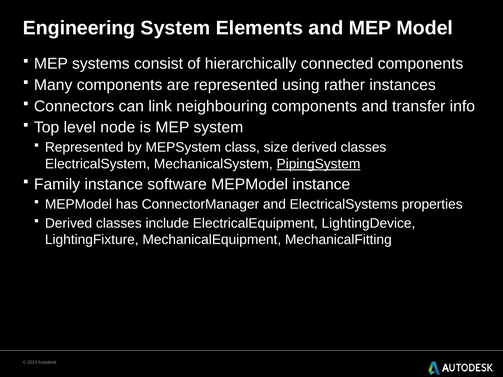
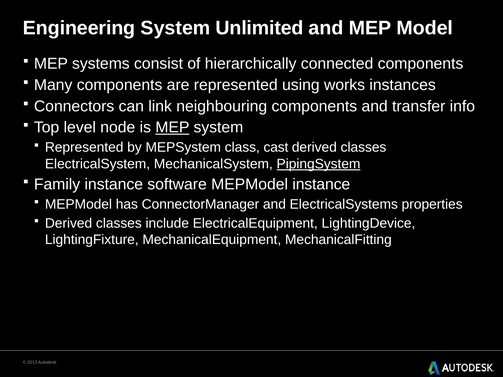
Elements: Elements -> Unlimited (260, 28)
rather: rather -> works (345, 85)
MEP underline: none -> present (172, 128)
size: size -> cast (276, 148)
